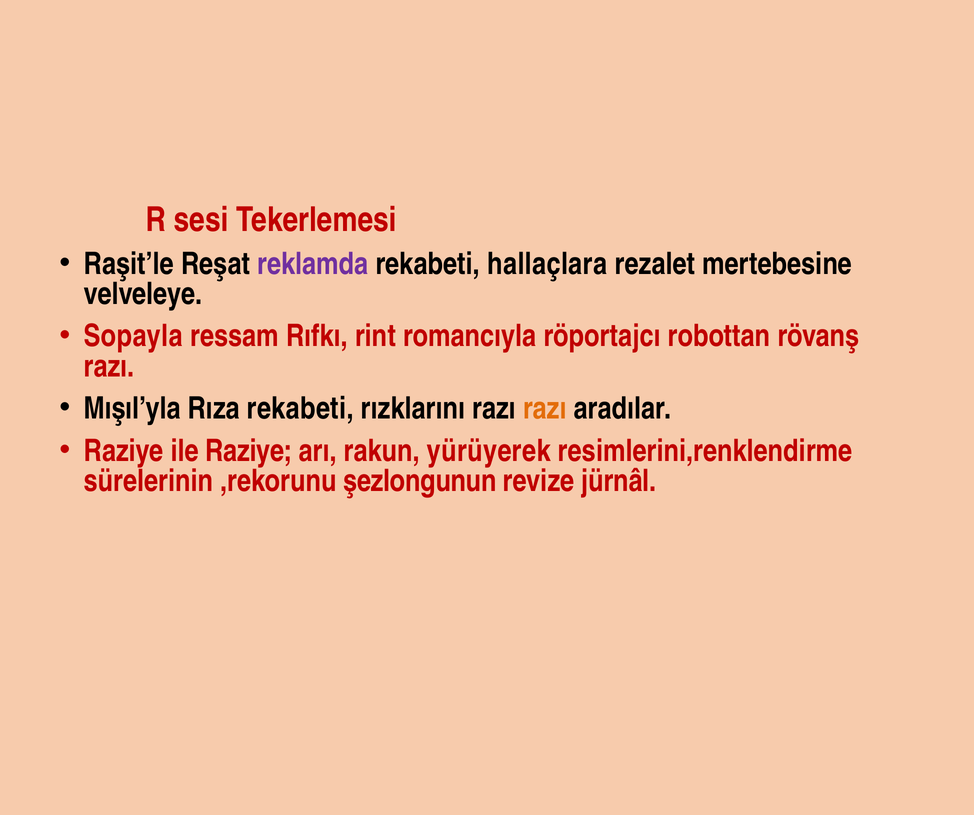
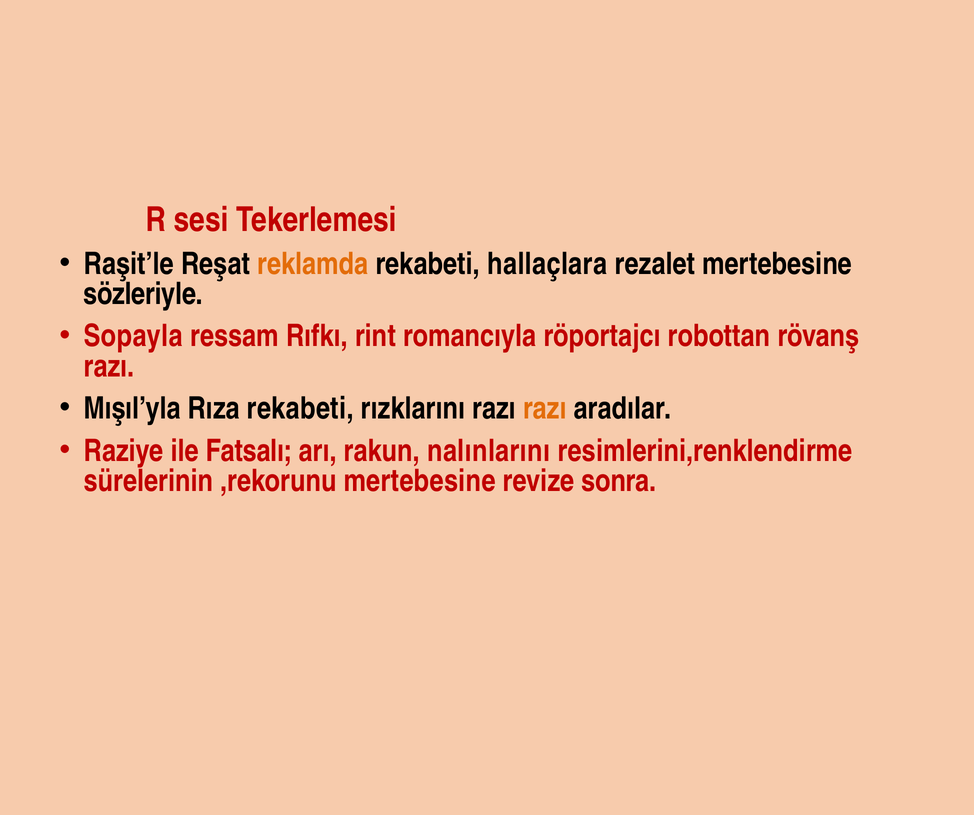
reklamda colour: purple -> orange (313, 264)
velveleye: velveleye -> sözleriyle (143, 294)
ile Raziye: Raziye -> Fatsalı (249, 451)
yürüyerek: yürüyerek -> nalınlarını (489, 451)
,rekorunu şezlongunun: şezlongunun -> mertebesine (420, 481)
jürnâl: jürnâl -> sonra (619, 481)
